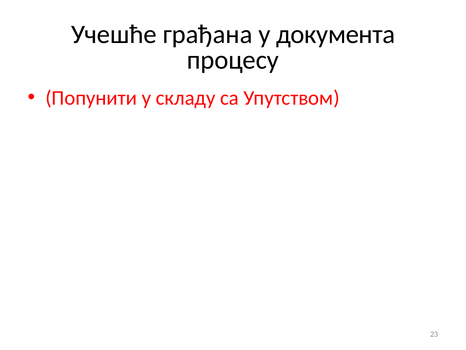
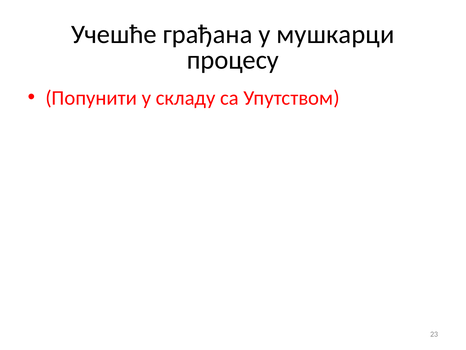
документа: документа -> мушкарци (335, 34)
